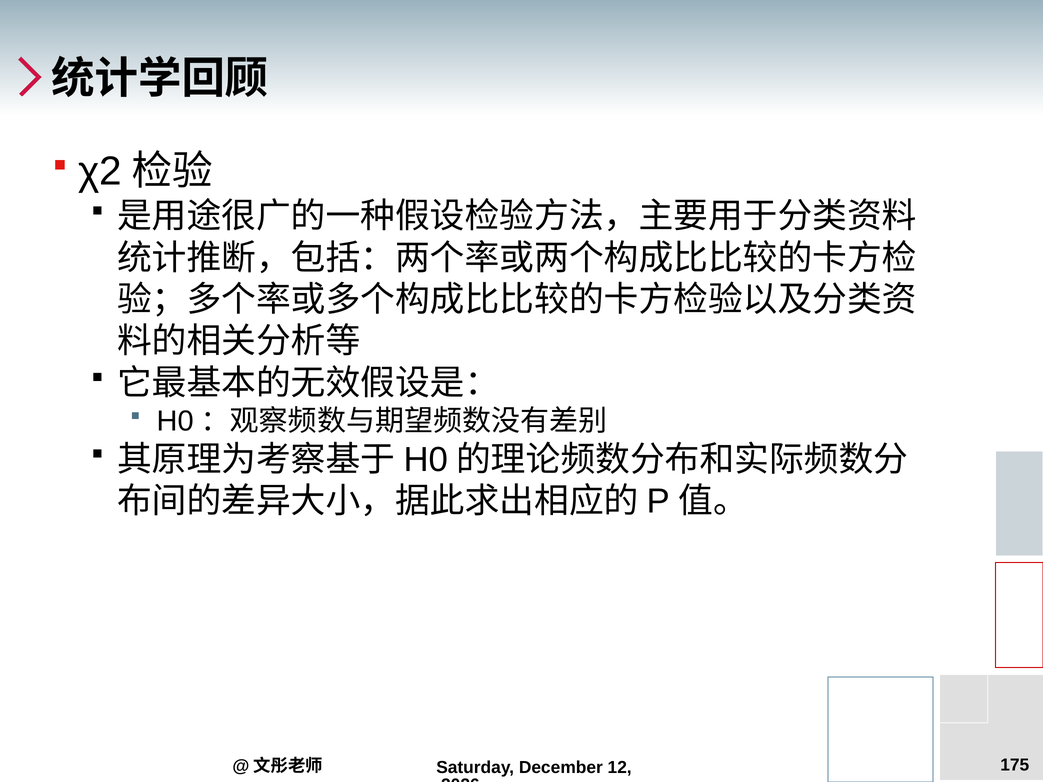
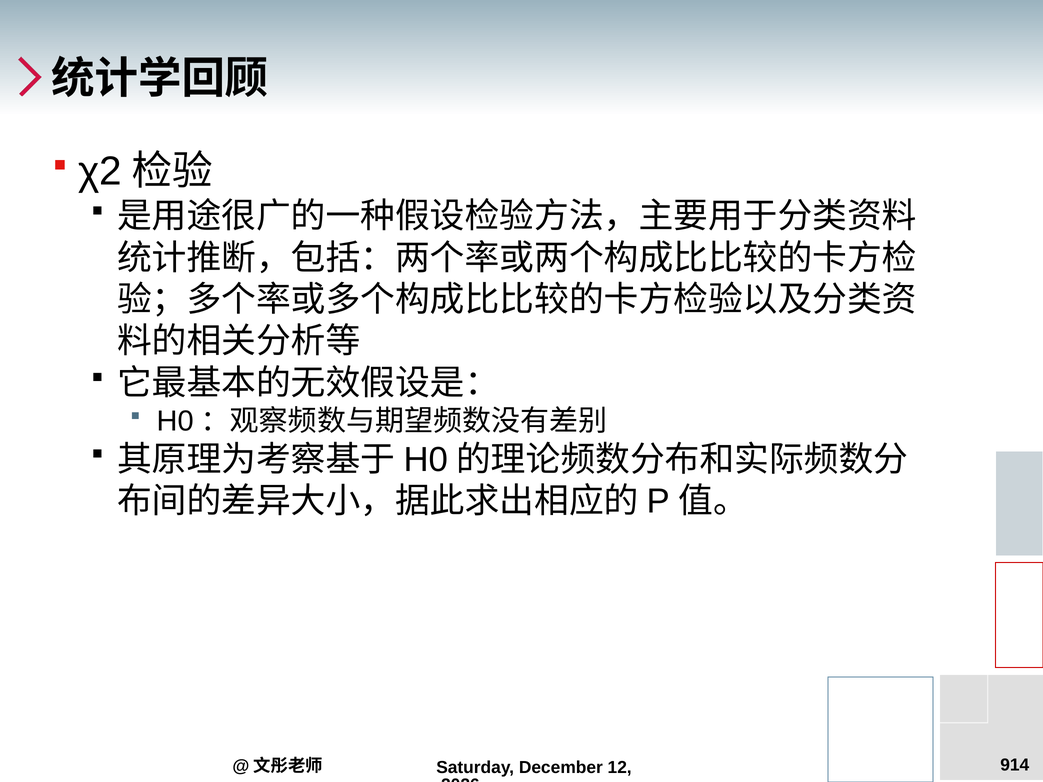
175: 175 -> 914 (1015, 765)
